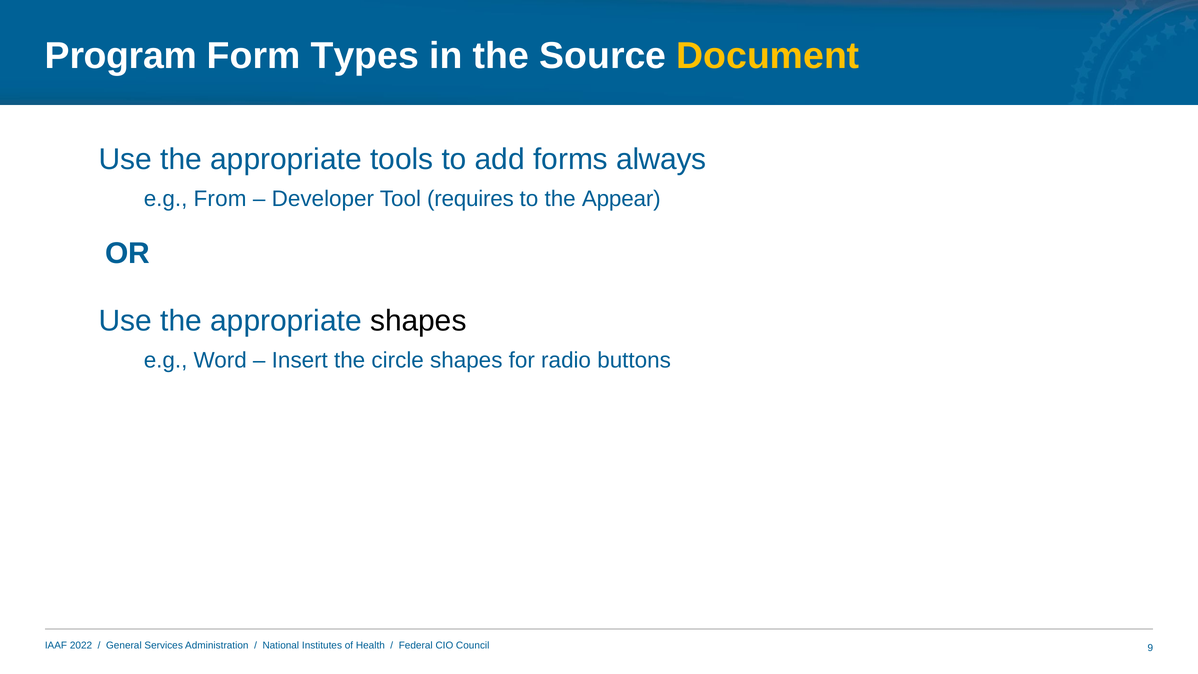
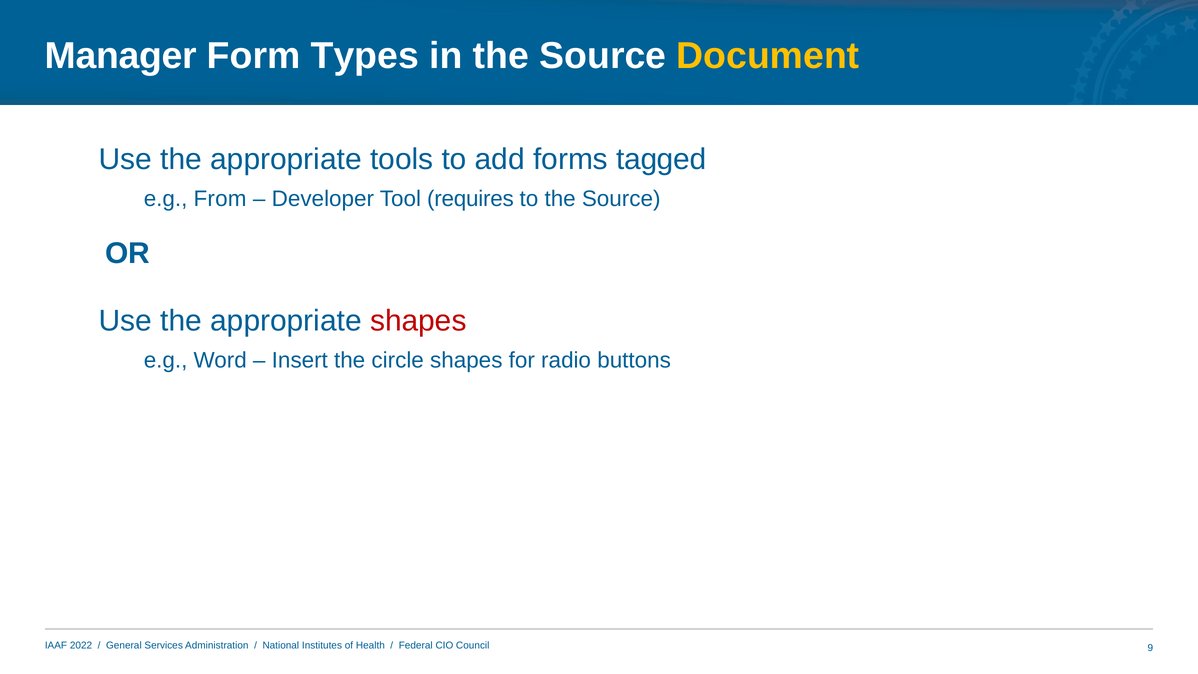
Program: Program -> Manager (121, 56)
always: always -> tagged (661, 159)
to the Appear: Appear -> Source (621, 199)
shapes colour: black -> red (418, 321)
